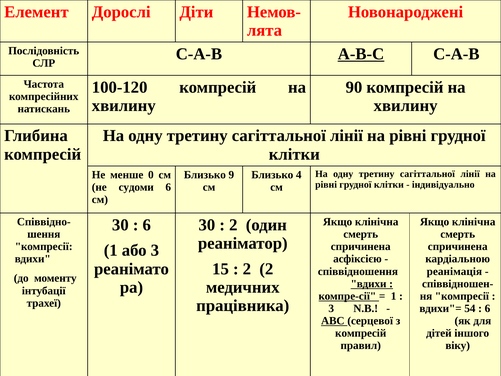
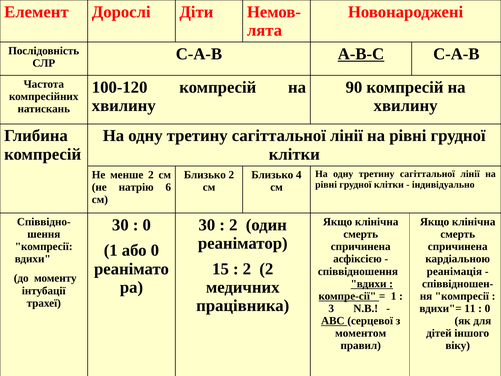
менше 0: 0 -> 2 (151, 175)
Близько 9: 9 -> 2 (231, 175)
судоми: судоми -> натрію (136, 187)
6: 6 -> 0 (147, 225)
або 3: 3 -> 0 (155, 250)
54: 54 -> 11 (470, 308)
6: 6 -> 0 (487, 308)
компресій: компресій -> моментом (361, 333)
